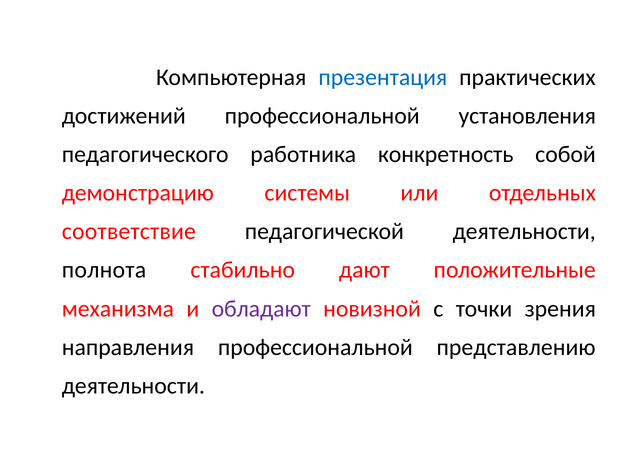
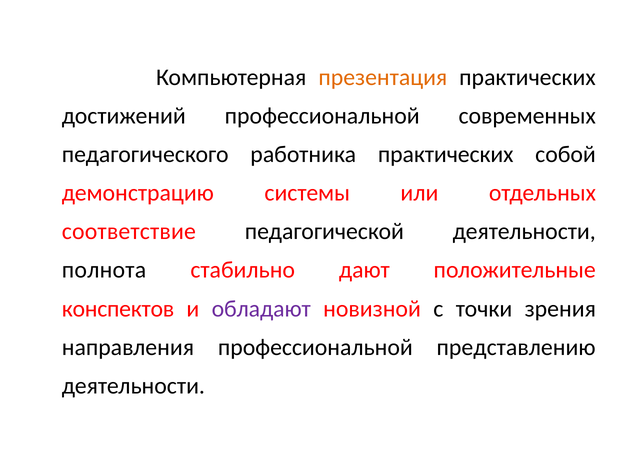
презентация colour: blue -> orange (383, 77)
установления: установления -> современных (527, 116)
работника конкретность: конкретность -> практических (446, 154)
механизма: механизма -> конспектов (118, 308)
